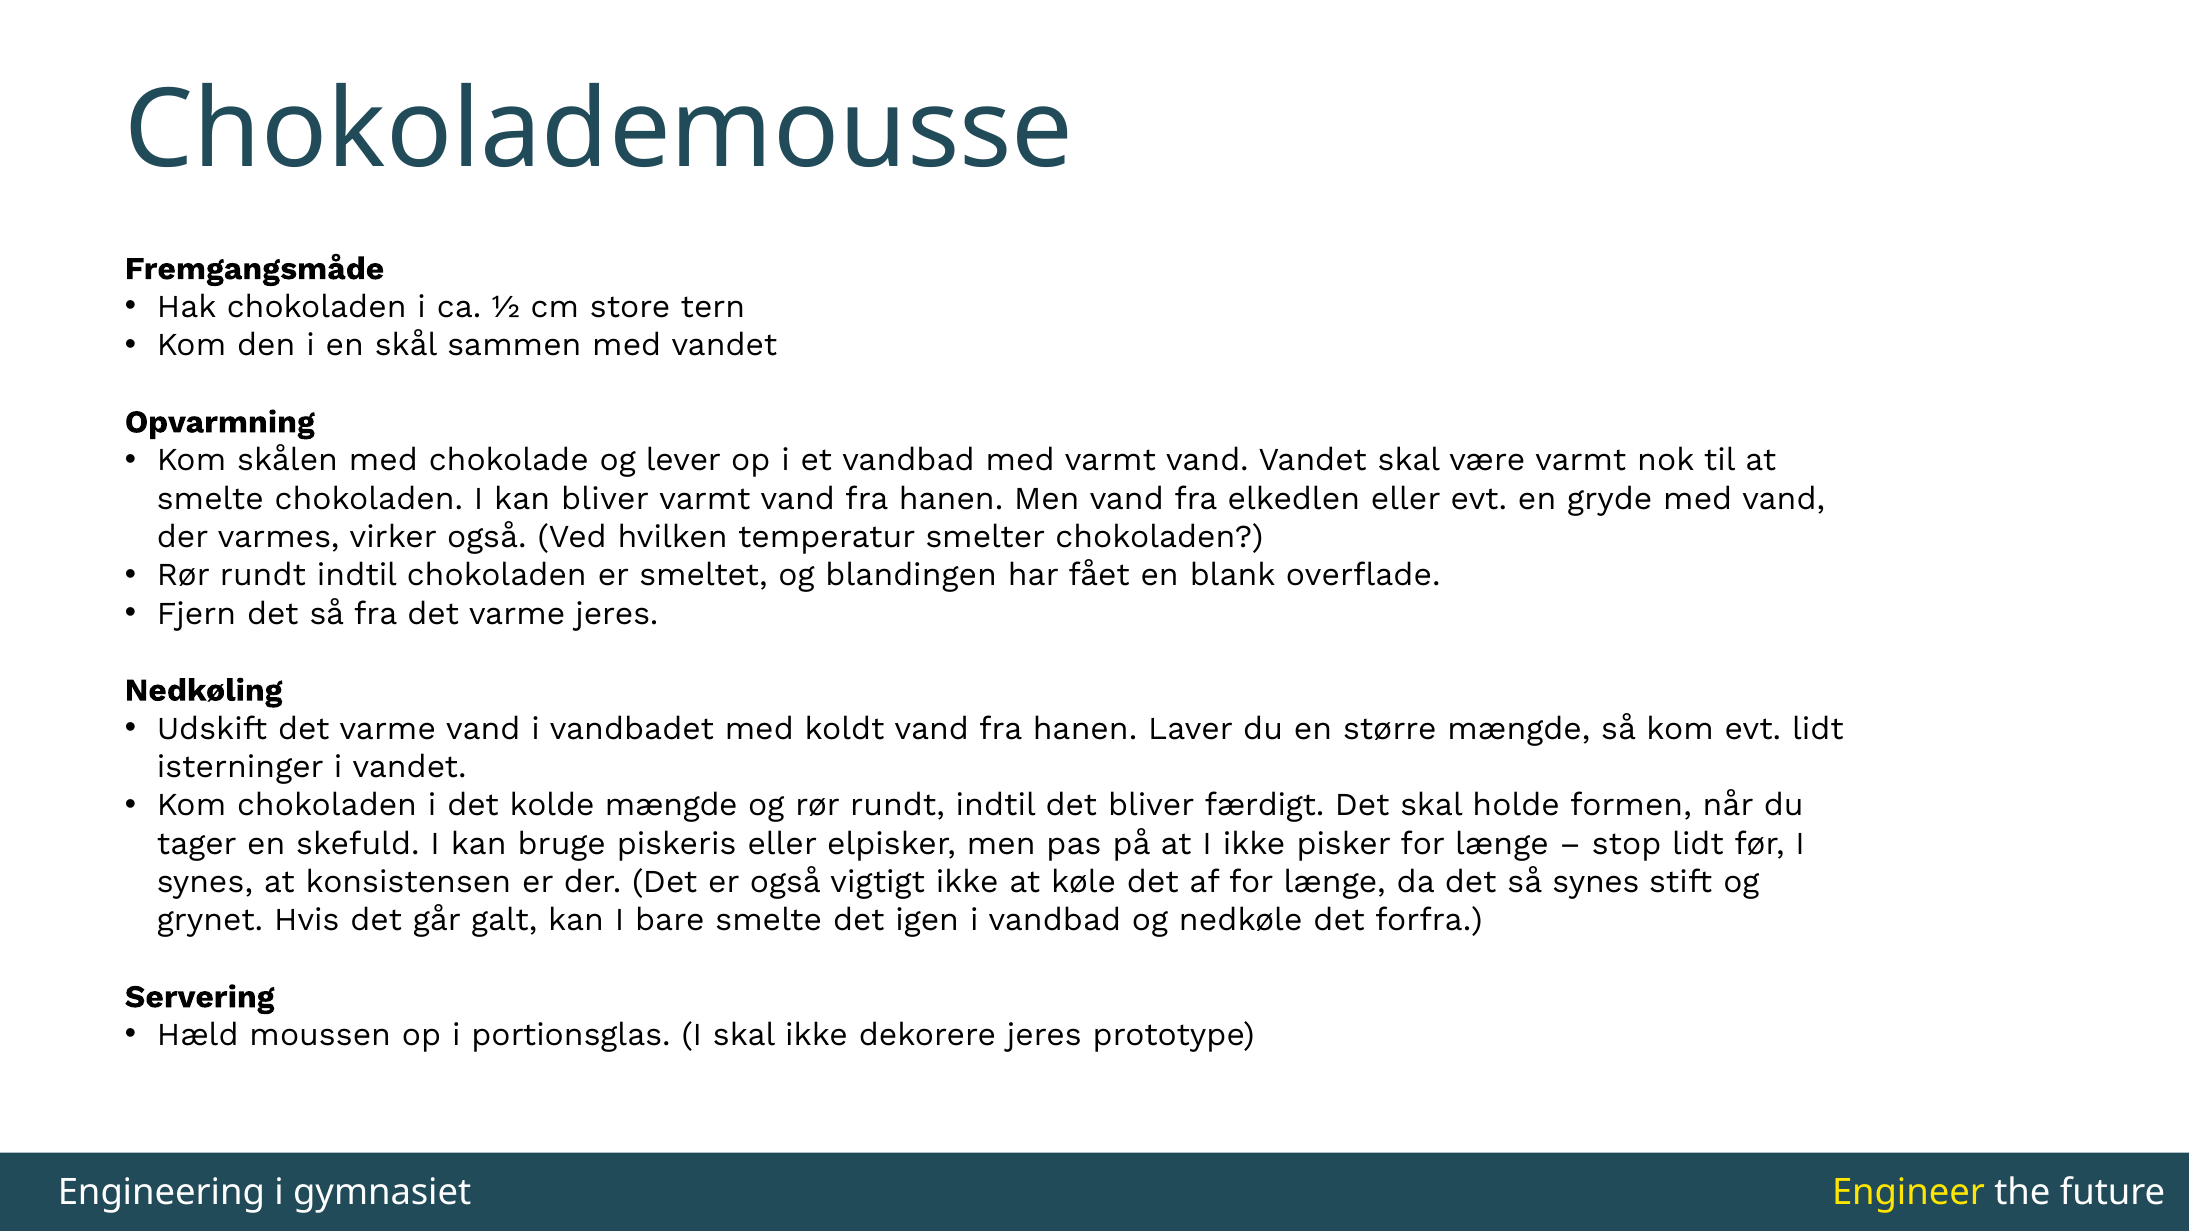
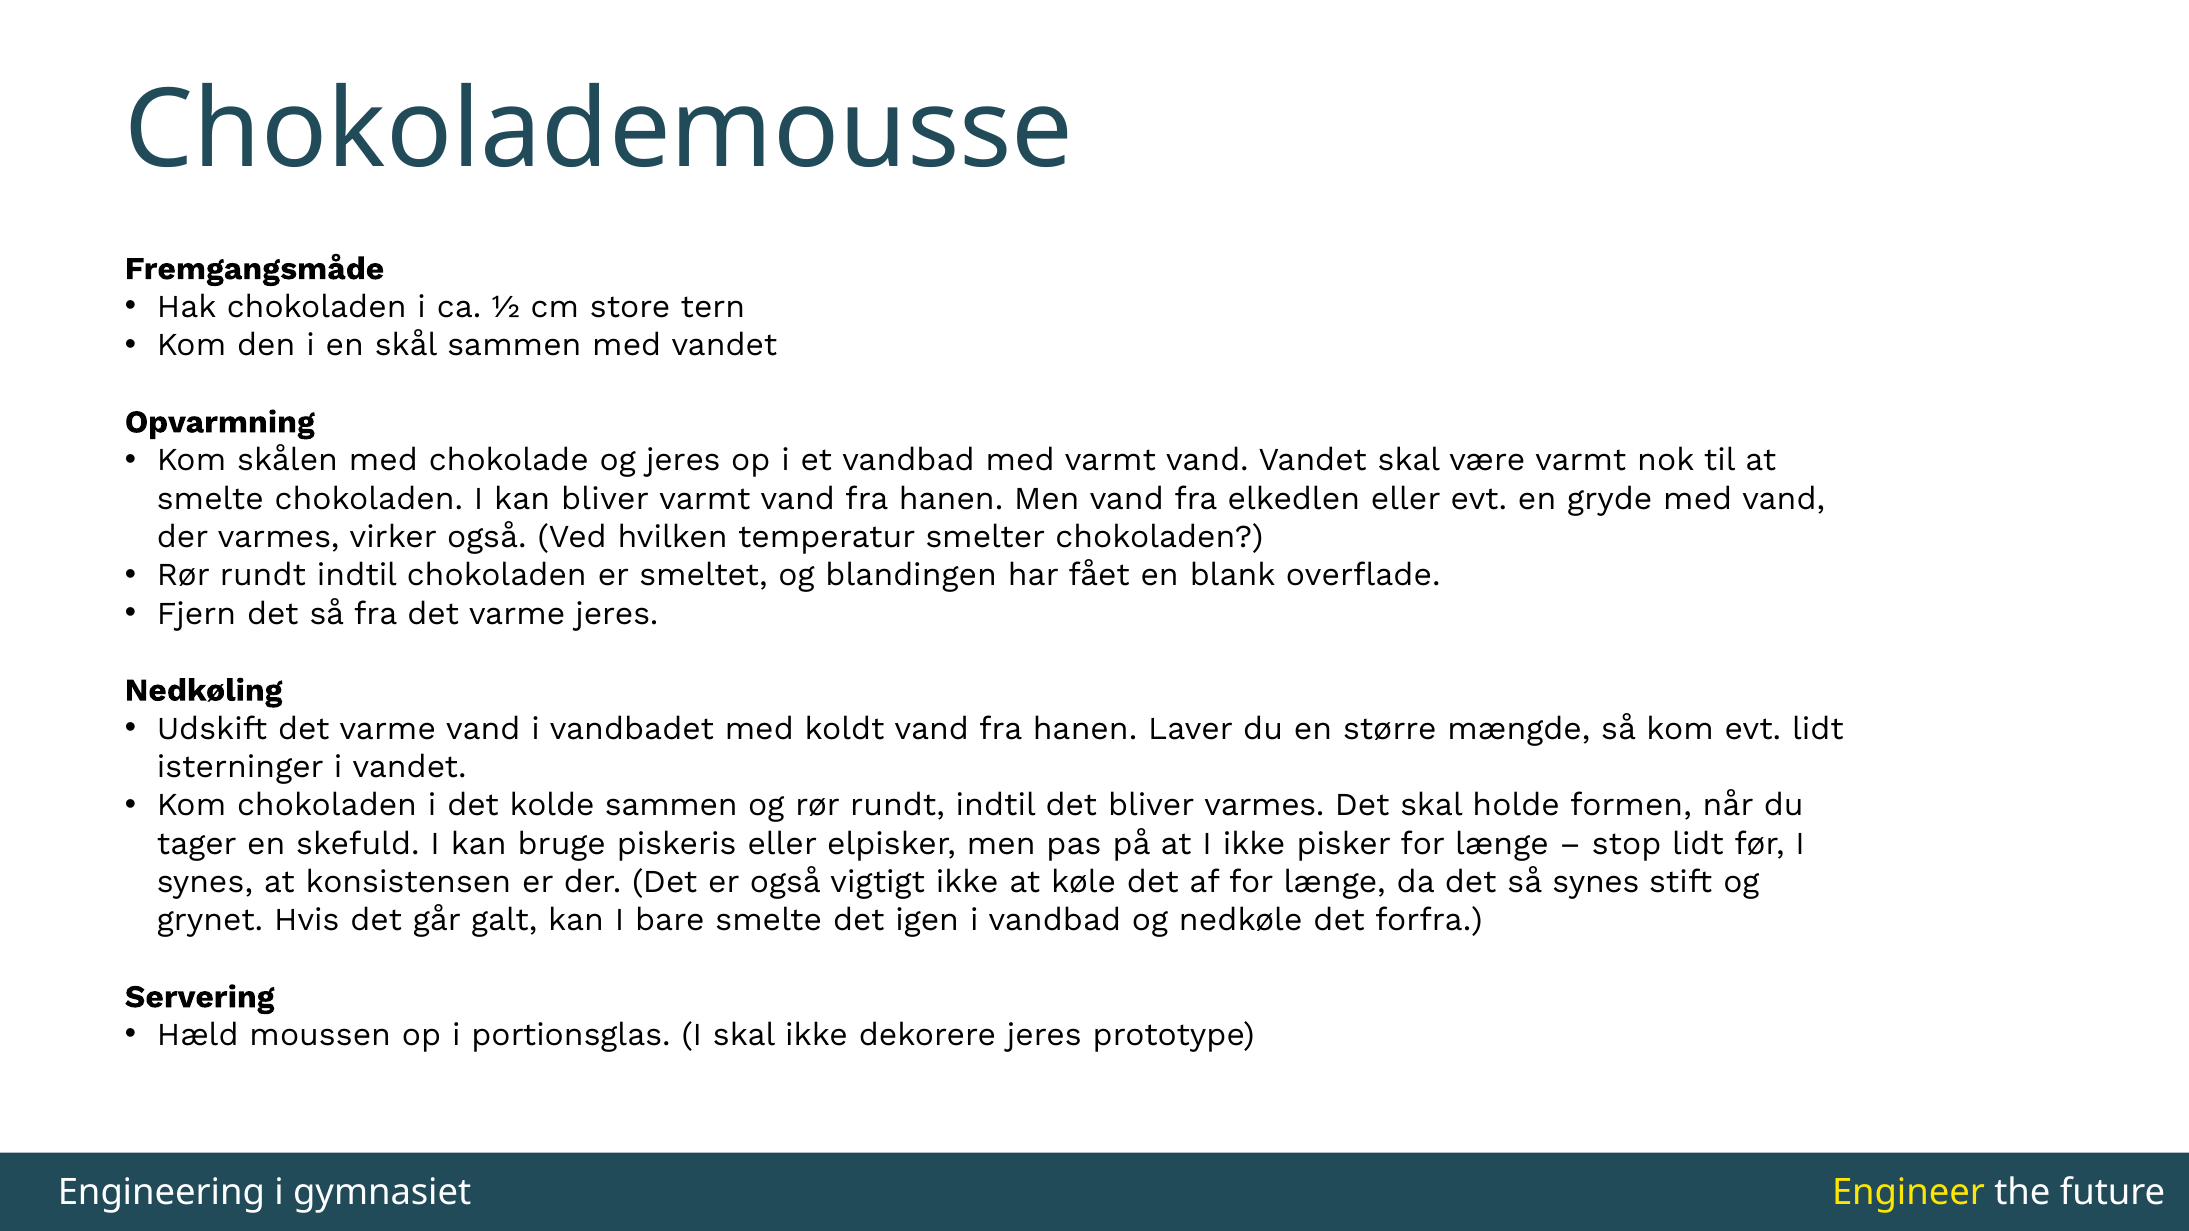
og lever: lever -> jeres (683, 460)
kolde mængde: mængde -> sammen (671, 805)
bliver færdigt: færdigt -> varmes (1264, 805)
